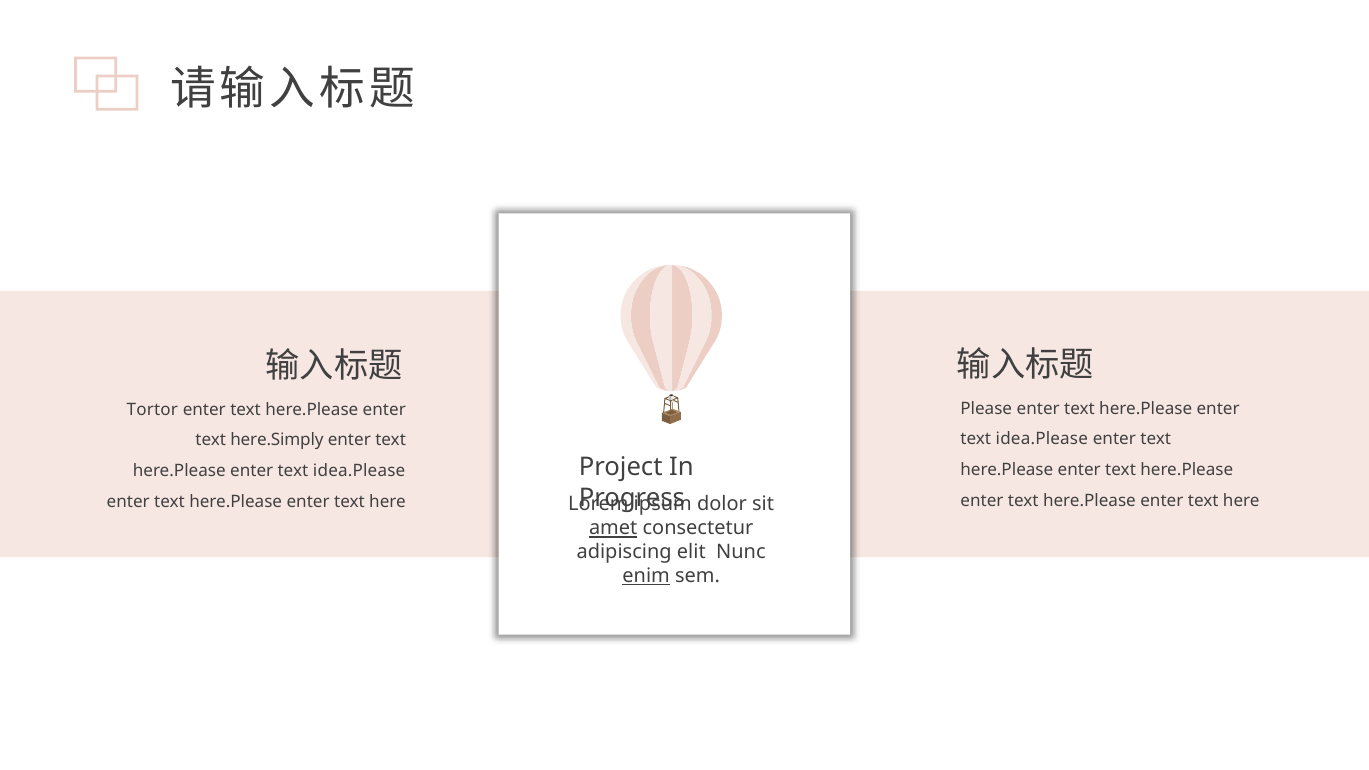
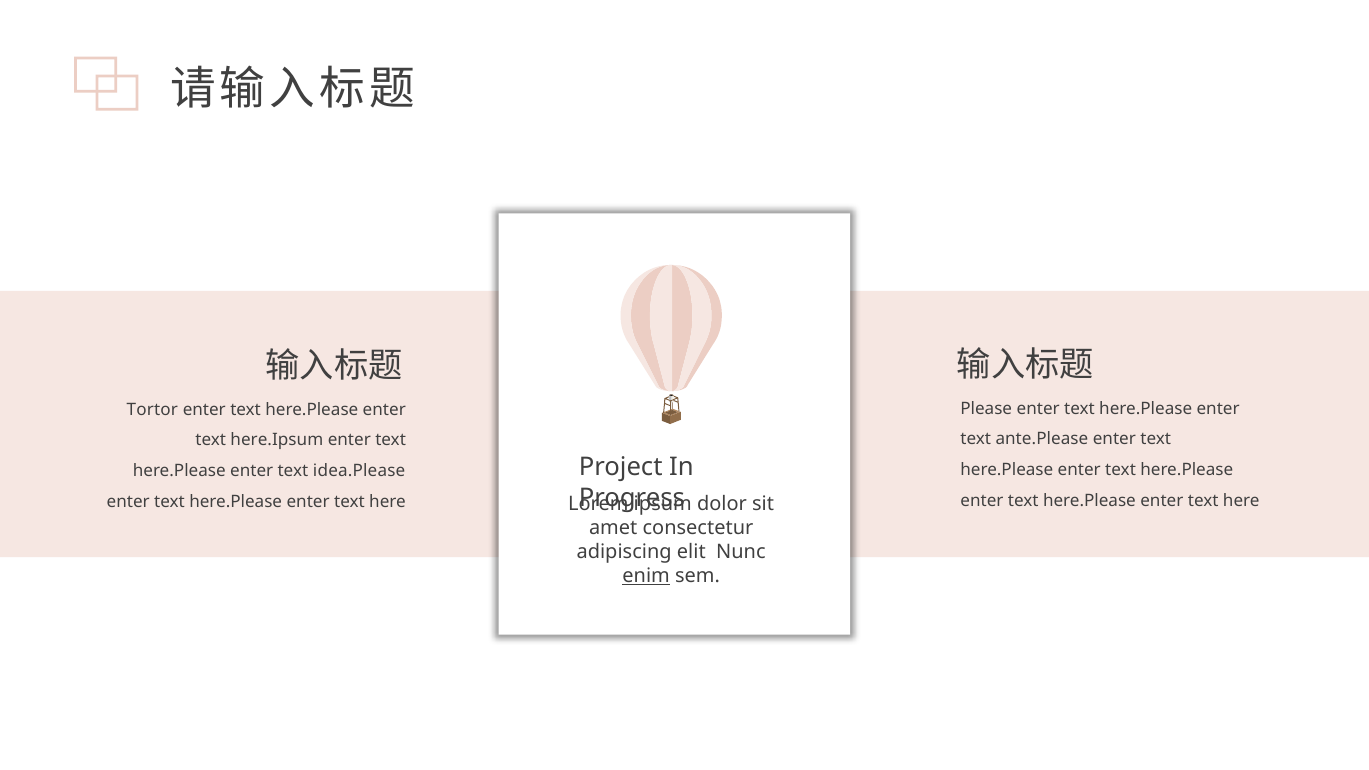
idea.Please: idea.Please -> ante.Please (1042, 439)
here.Simply: here.Simply -> here.Ipsum (277, 440)
amet underline: present -> none (613, 528)
